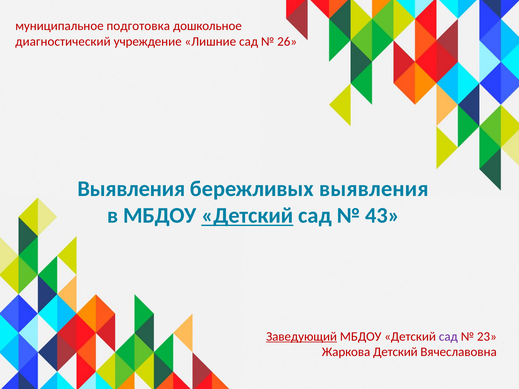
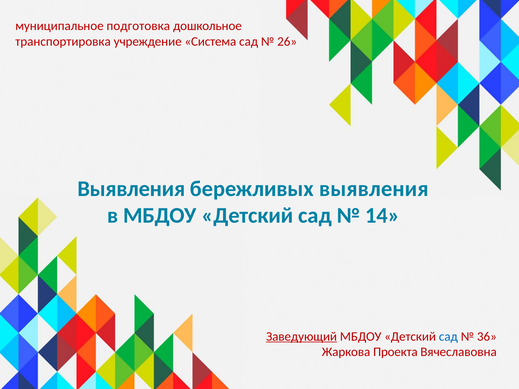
диагностический: диагностический -> транспортировка (63, 42)
Лишние: Лишние -> Система (210, 42)
Детский underline: present -> none (247, 216)
43: 43 -> 14 (382, 216)
сад colour: purple -> blue (448, 337)
23: 23 -> 36 (487, 337)
Жаркова Детский: Детский -> Проекта (395, 352)
